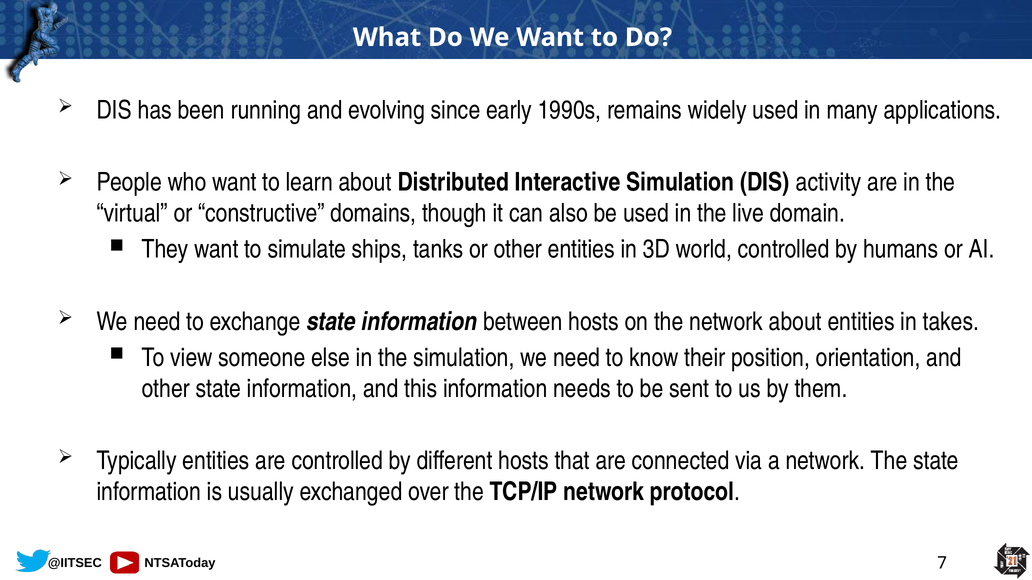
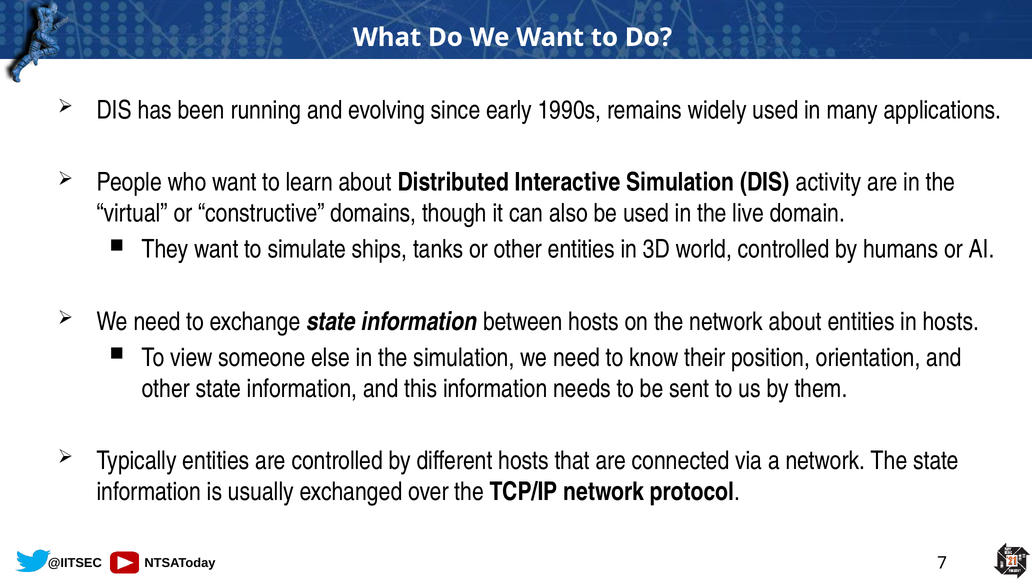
in takes: takes -> hosts (951, 322)
